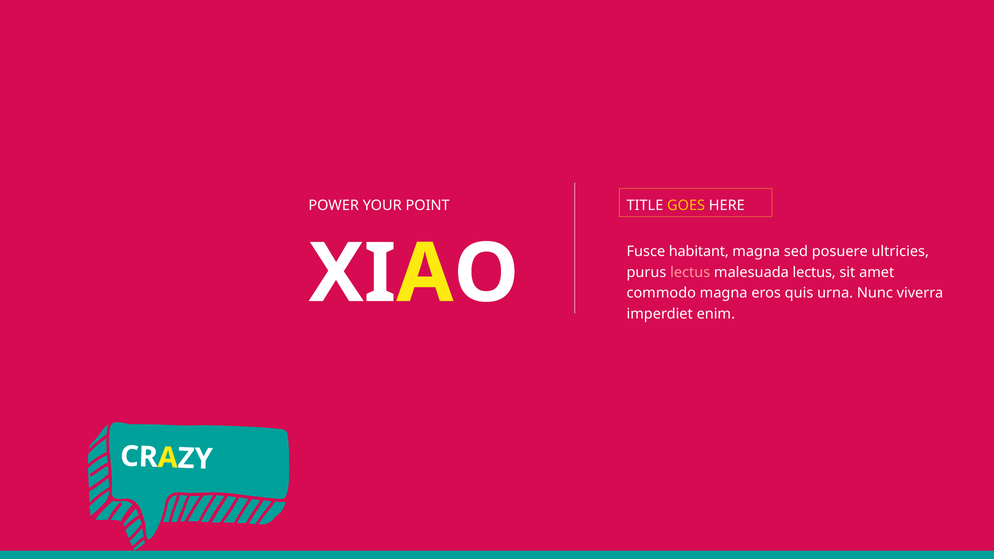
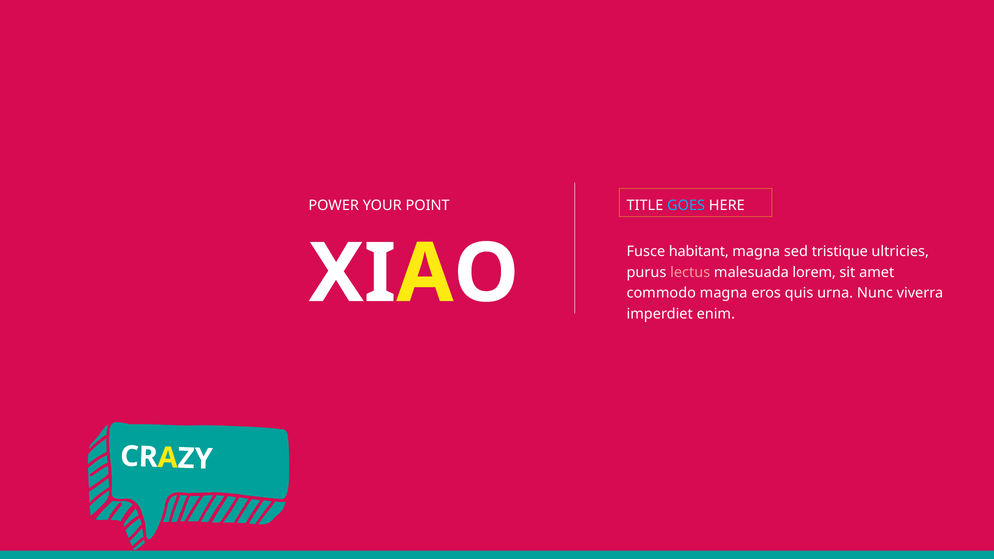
GOES colour: yellow -> light blue (686, 205)
posuere: posuere -> tristique (840, 251)
malesuada lectus: lectus -> lorem (814, 272)
